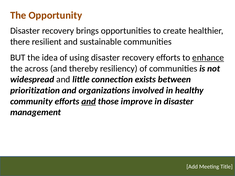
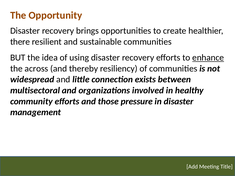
prioritization: prioritization -> multisectoral (35, 91)
and underline: present -> none (89, 101)
improve: improve -> pressure (137, 101)
